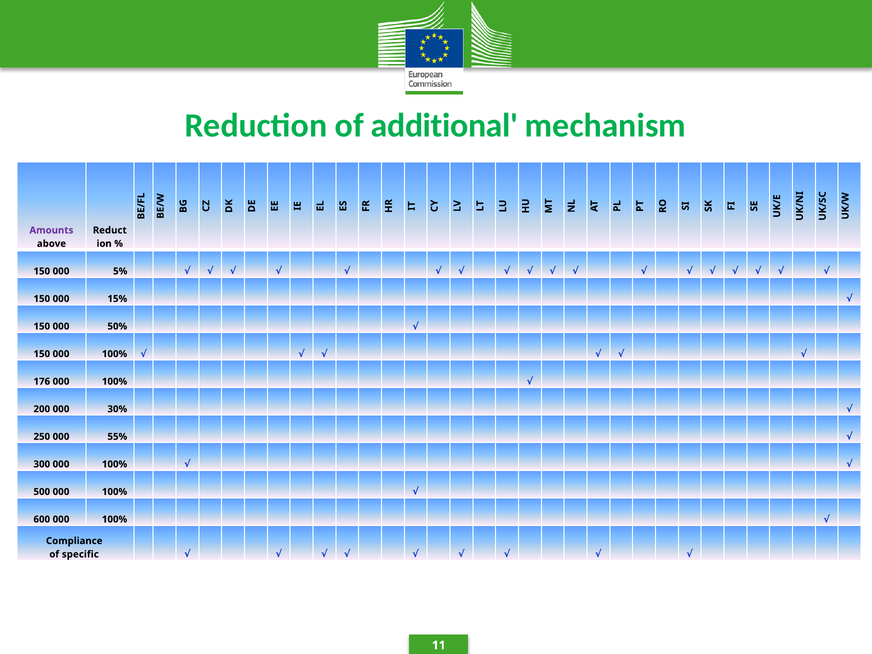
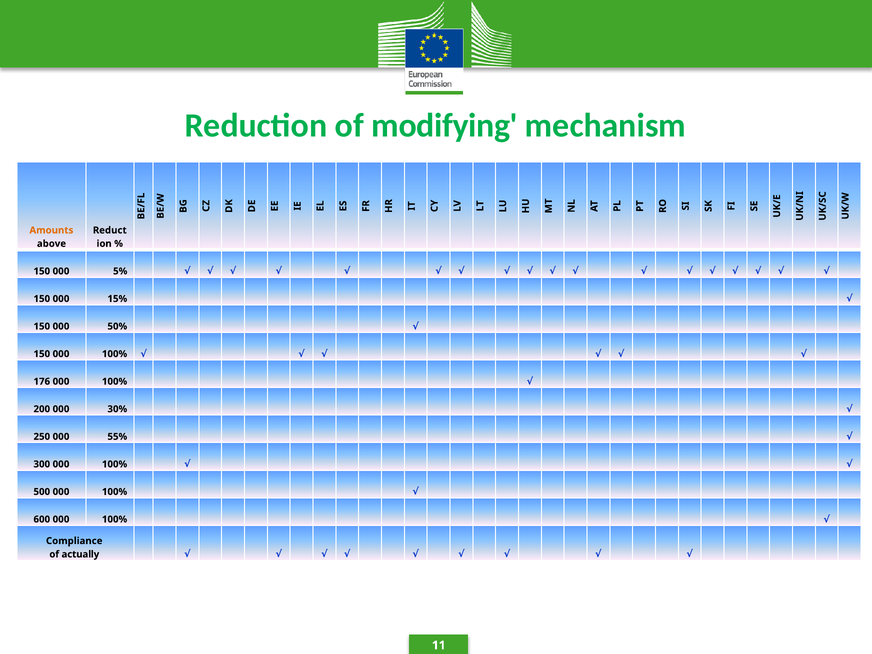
additional: additional -> modifying (445, 126)
Amounts colour: purple -> orange (51, 230)
specific: specific -> actually (80, 554)
